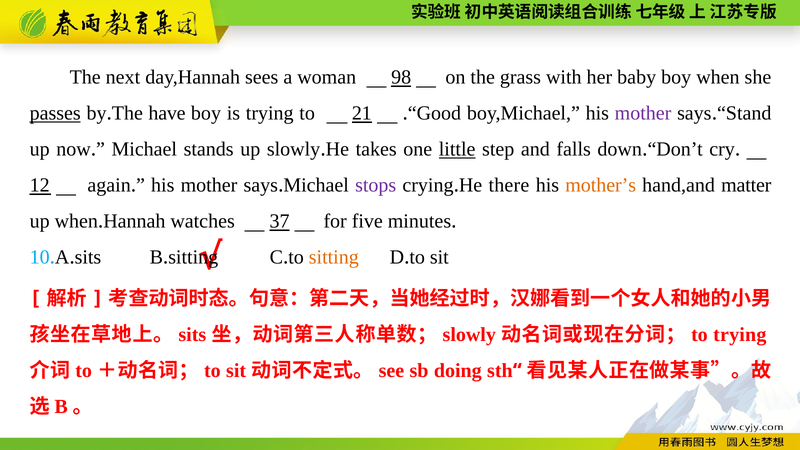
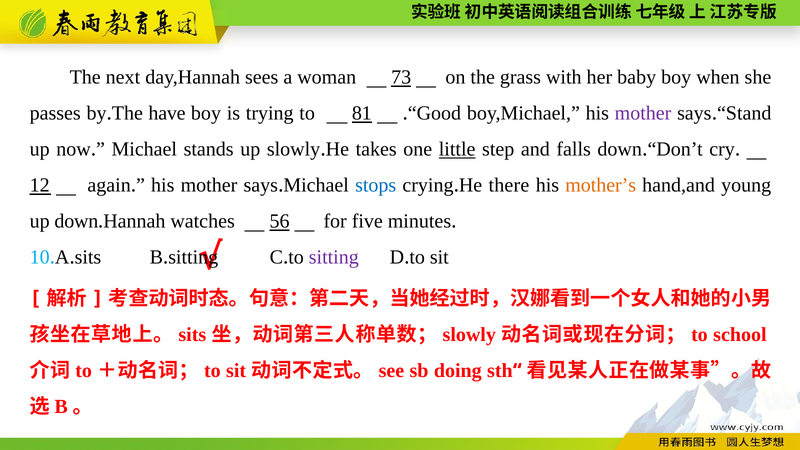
98: 98 -> 73 (401, 77)
passes underline: present -> none (55, 113)
21: 21 -> 81 (362, 113)
stops colour: purple -> blue (376, 185)
matter: matter -> young (746, 185)
up when: when -> down (76, 221)
37: 37 -> 56 (280, 221)
sitting colour: orange -> purple (334, 257)
to trying: trying -> school (740, 335)
